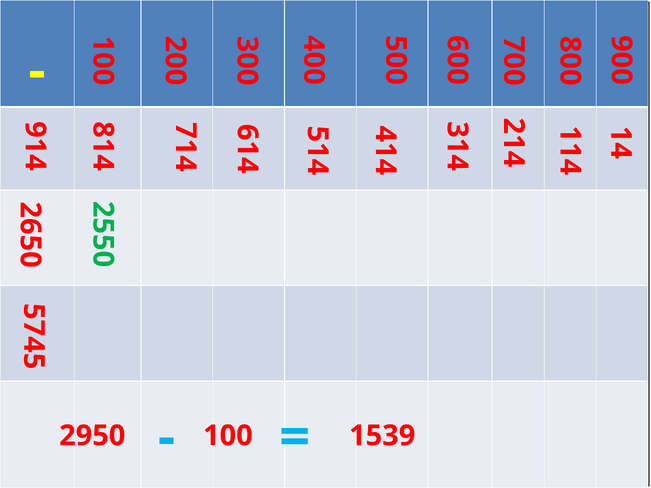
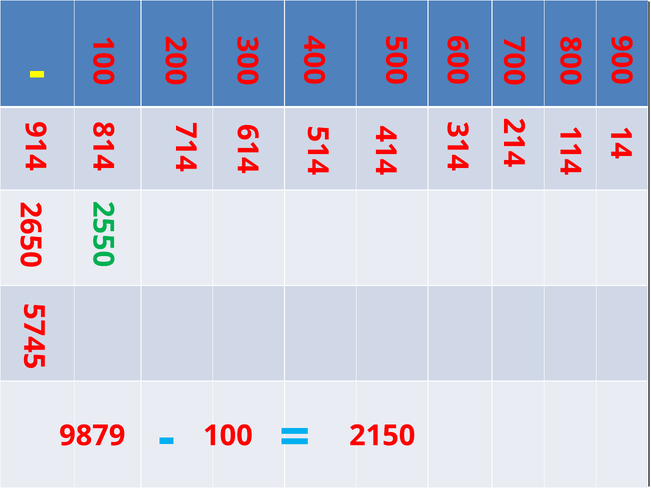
2950: 2950 -> 9879 (92, 436)
1539: 1539 -> 2150 (382, 436)
